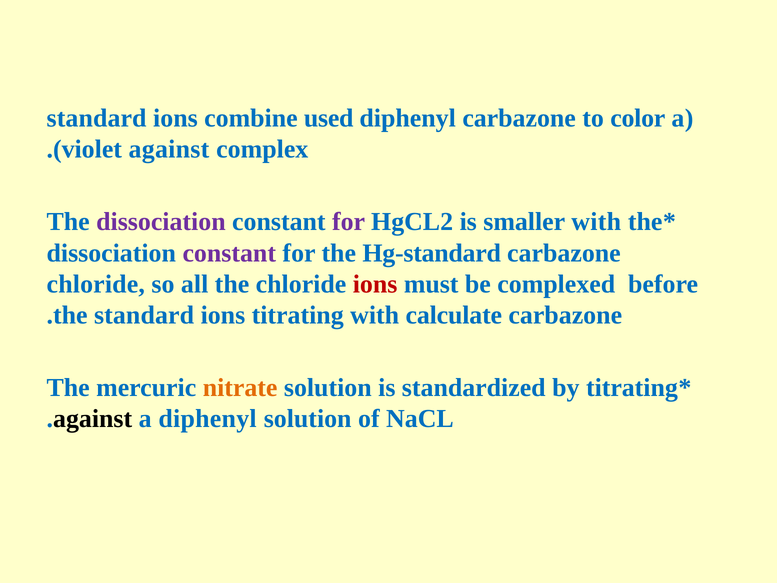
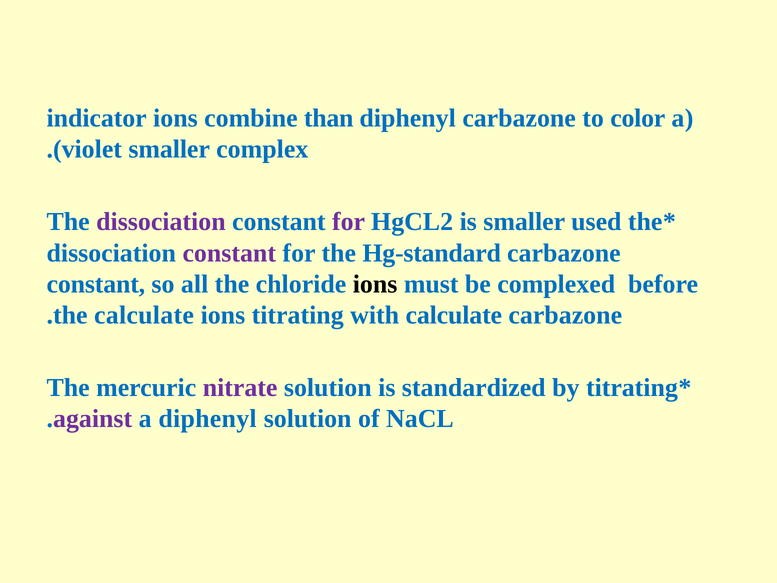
standard: standard -> indicator (97, 118)
used: used -> than (329, 118)
violet against: against -> smaller (169, 149)
smaller with: with -> used (596, 222)
chloride: chloride -> constant (96, 284)
ions colour: red -> black (375, 284)
the standard: standard -> calculate (144, 315)
nitrate colour: orange -> purple (240, 388)
against colour: black -> purple (93, 419)
